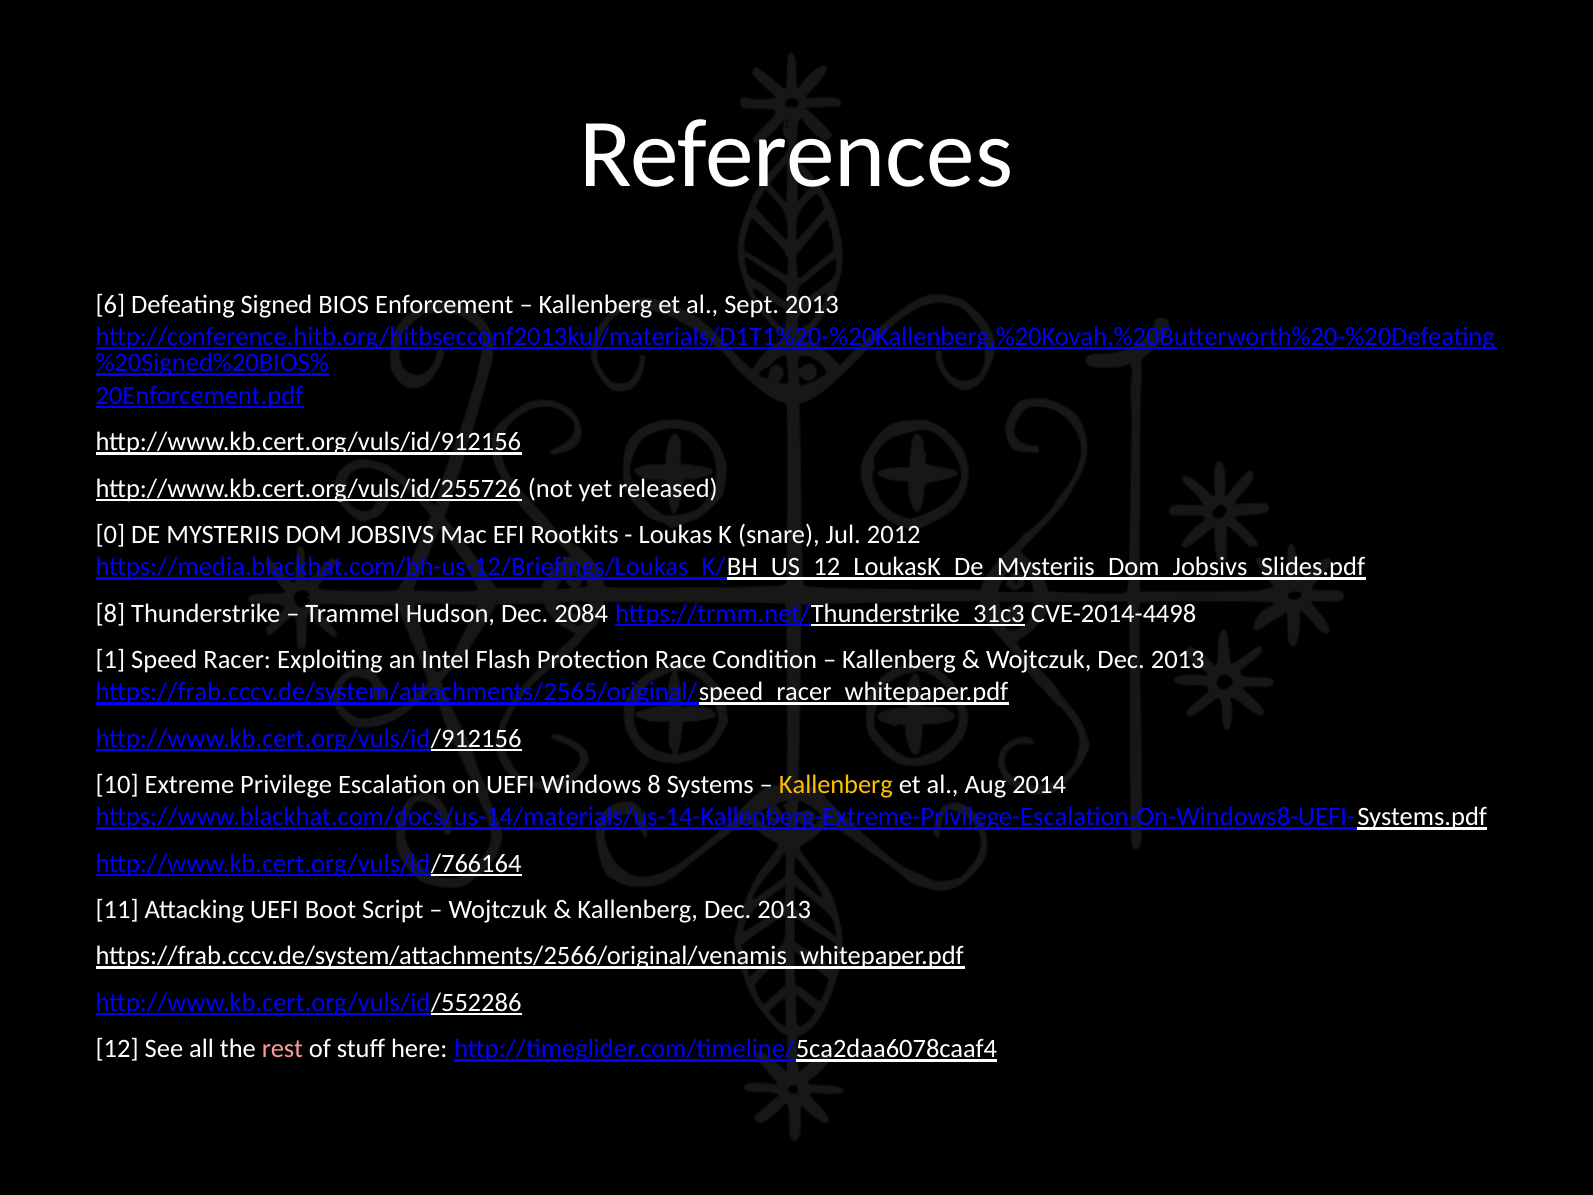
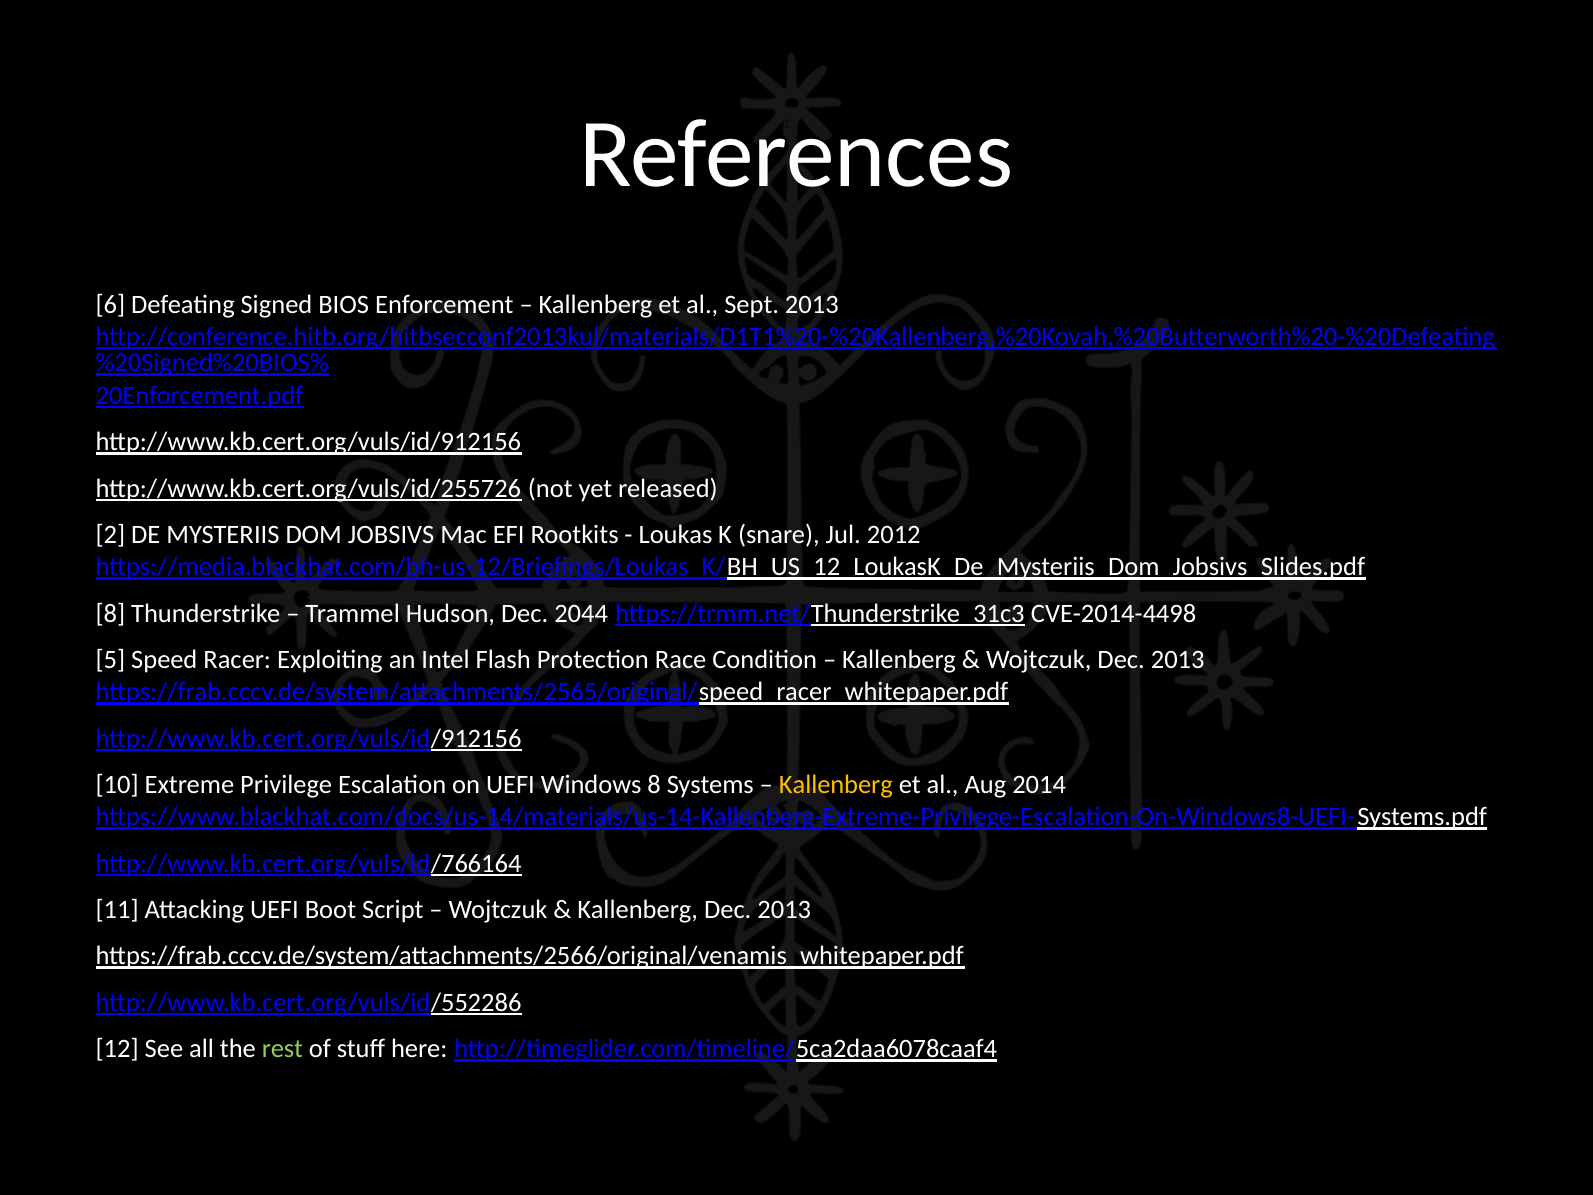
0: 0 -> 2 (110, 535)
2084: 2084 -> 2044 (581, 613)
1: 1 -> 5 (110, 660)
rest colour: pink -> light green (282, 1049)
